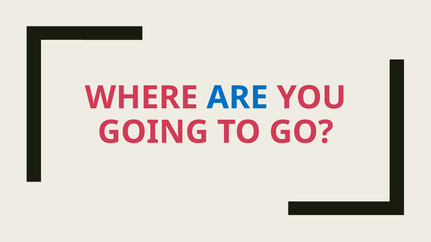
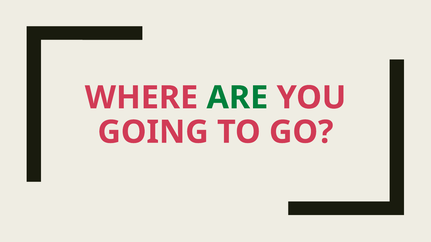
ARE colour: blue -> green (237, 98)
